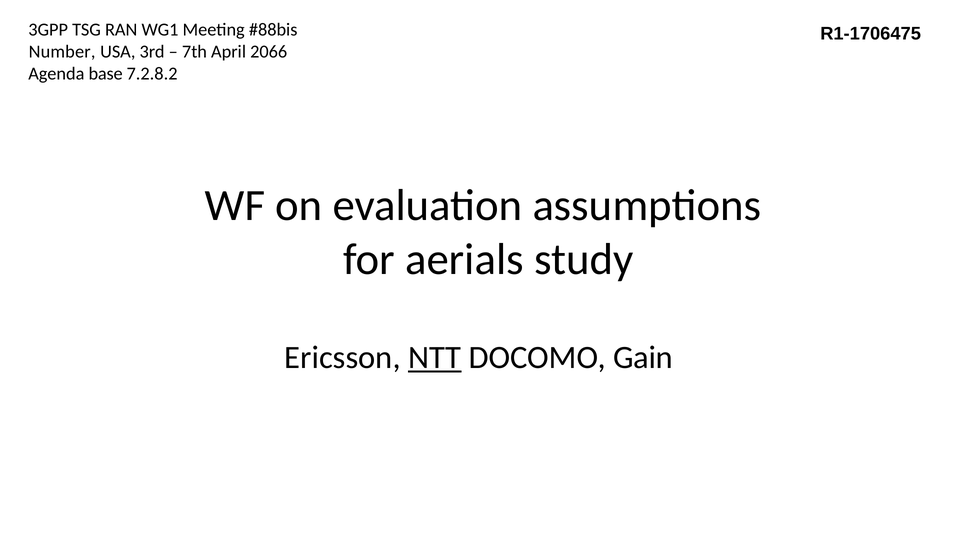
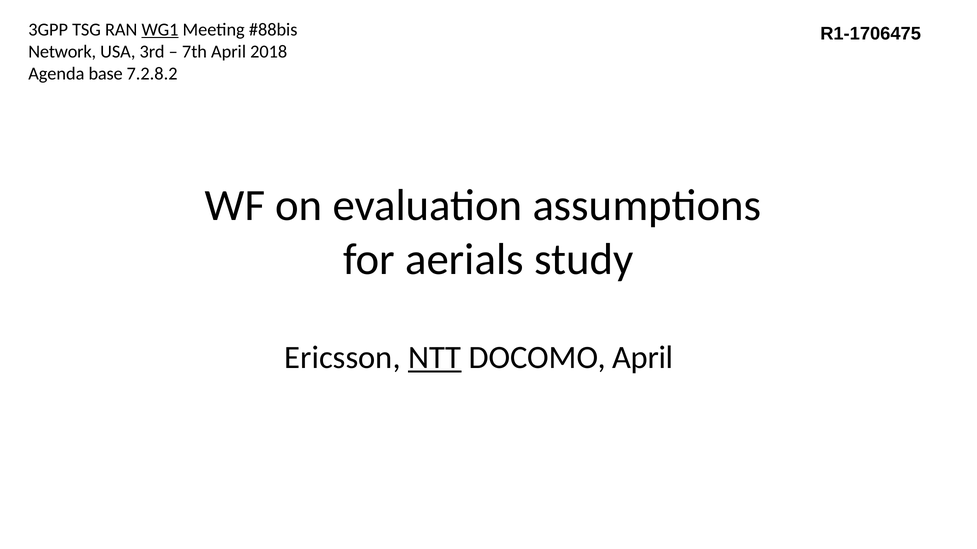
WG1 underline: none -> present (160, 30)
Number: Number -> Network (62, 52)
2066: 2066 -> 2018 (269, 52)
DOCOMO Gain: Gain -> April (643, 358)
